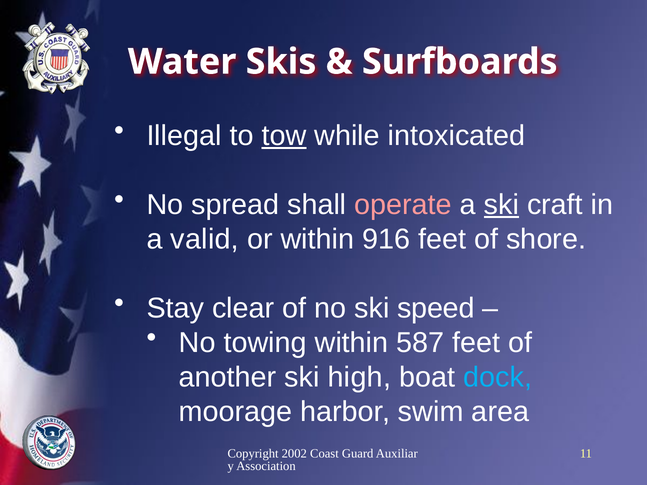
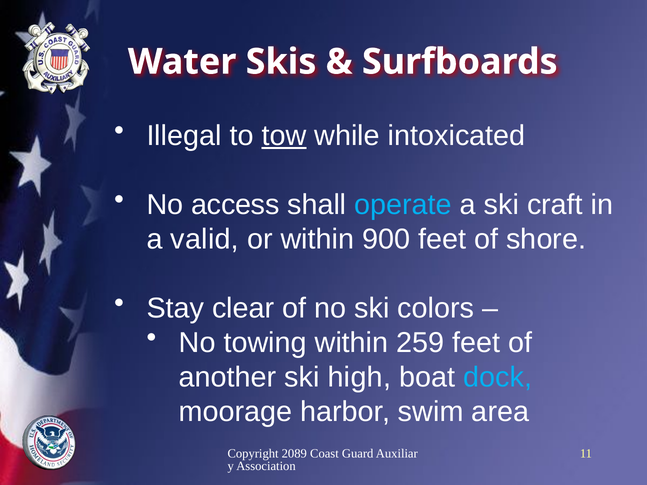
spread: spread -> access (235, 205)
operate colour: pink -> light blue (403, 205)
ski underline: present -> none (501, 205)
916: 916 -> 900 (386, 239)
speed: speed -> colors (436, 308)
587: 587 -> 259 (420, 343)
2002: 2002 -> 2089 (294, 454)
